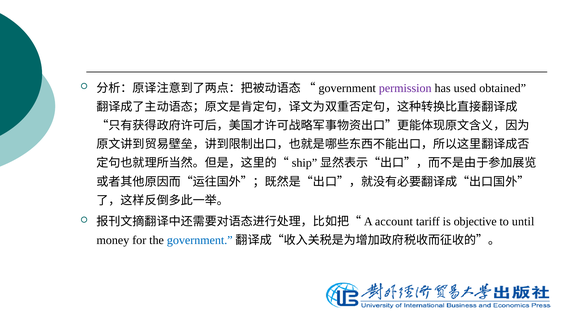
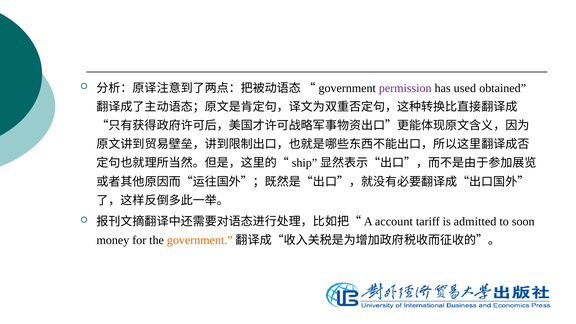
objective: objective -> admitted (475, 222)
until: until -> soon (523, 222)
government colour: blue -> orange (200, 240)
